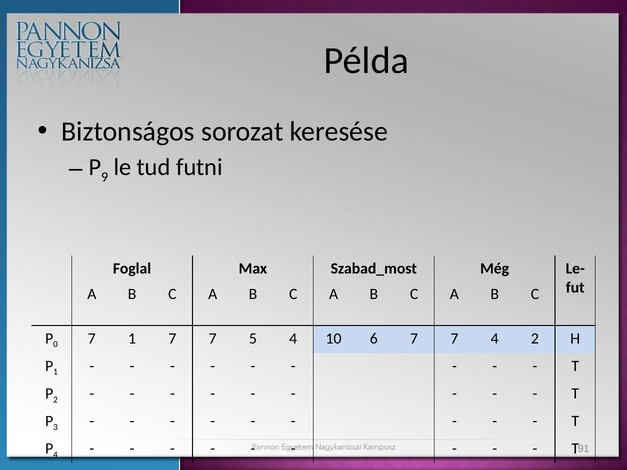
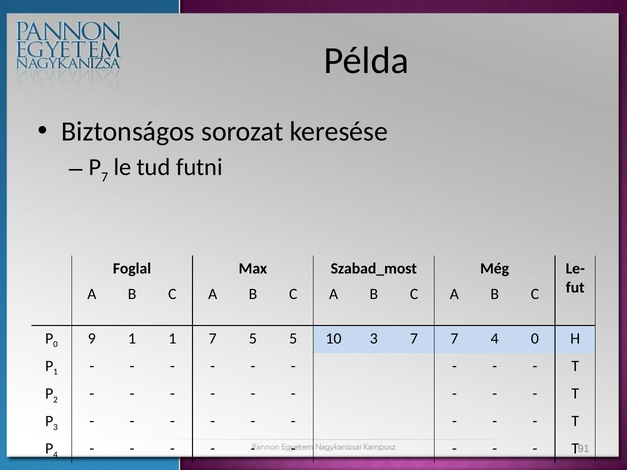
9: 9 -> 7 (105, 177)
0 7: 7 -> 9 (92, 339)
1 7: 7 -> 1 (172, 339)
5 4: 4 -> 5 (293, 339)
10 6: 6 -> 3 (374, 339)
4 2: 2 -> 0 (535, 339)
